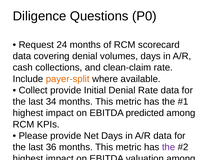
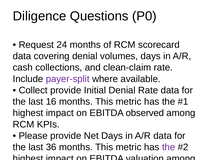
payer-split colour: orange -> purple (68, 79)
34: 34 -> 16 (51, 101)
predicted: predicted -> observed (145, 113)
